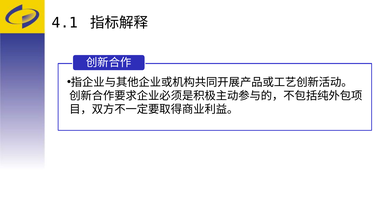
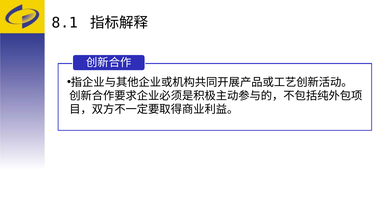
4.1: 4.1 -> 8.1 (65, 23)
